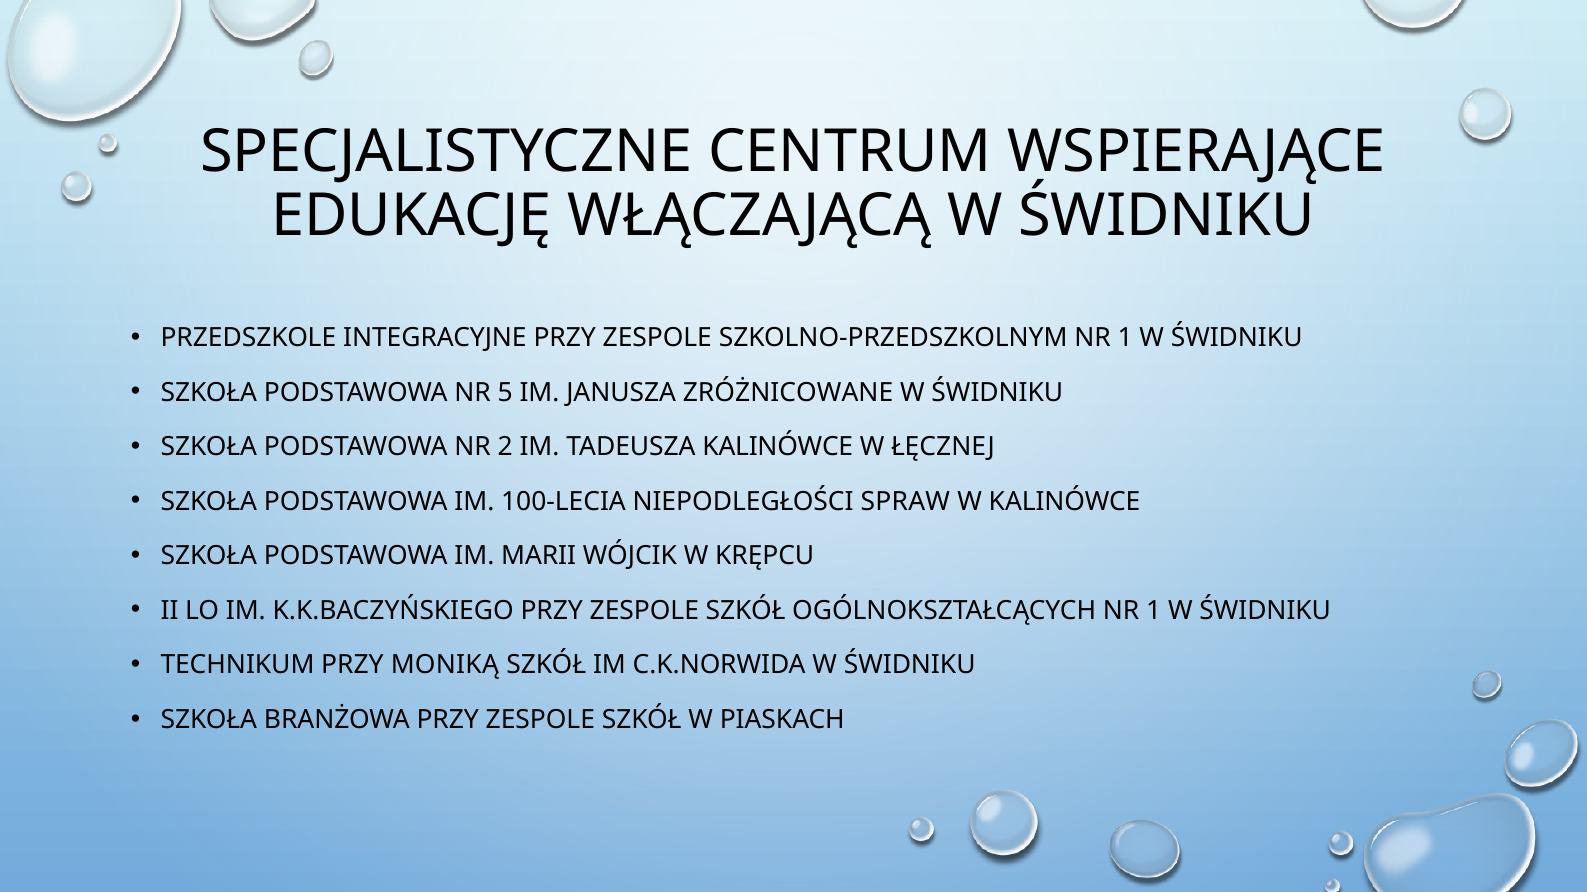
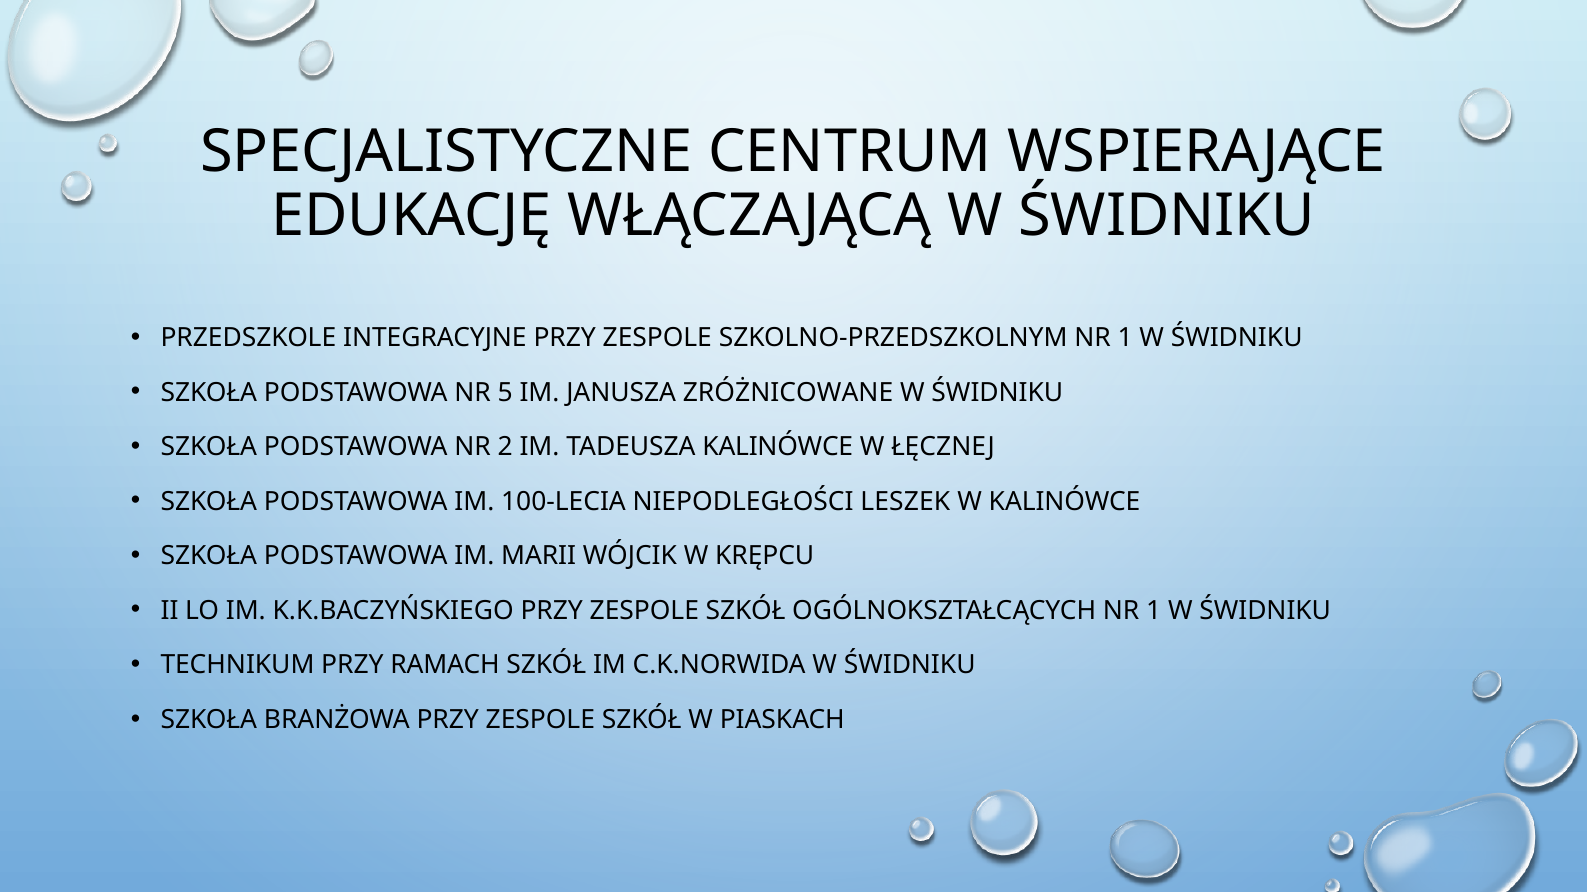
SPRAW: SPRAW -> LESZEK (905, 502)
MONIKĄ: MONIKĄ -> RAMACH (445, 666)
